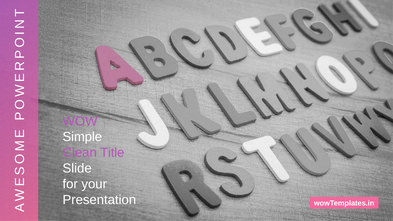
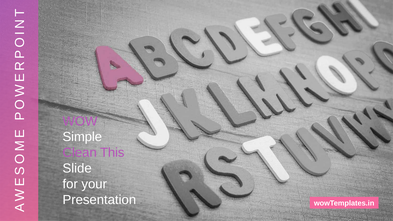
Title: Title -> This (112, 153)
